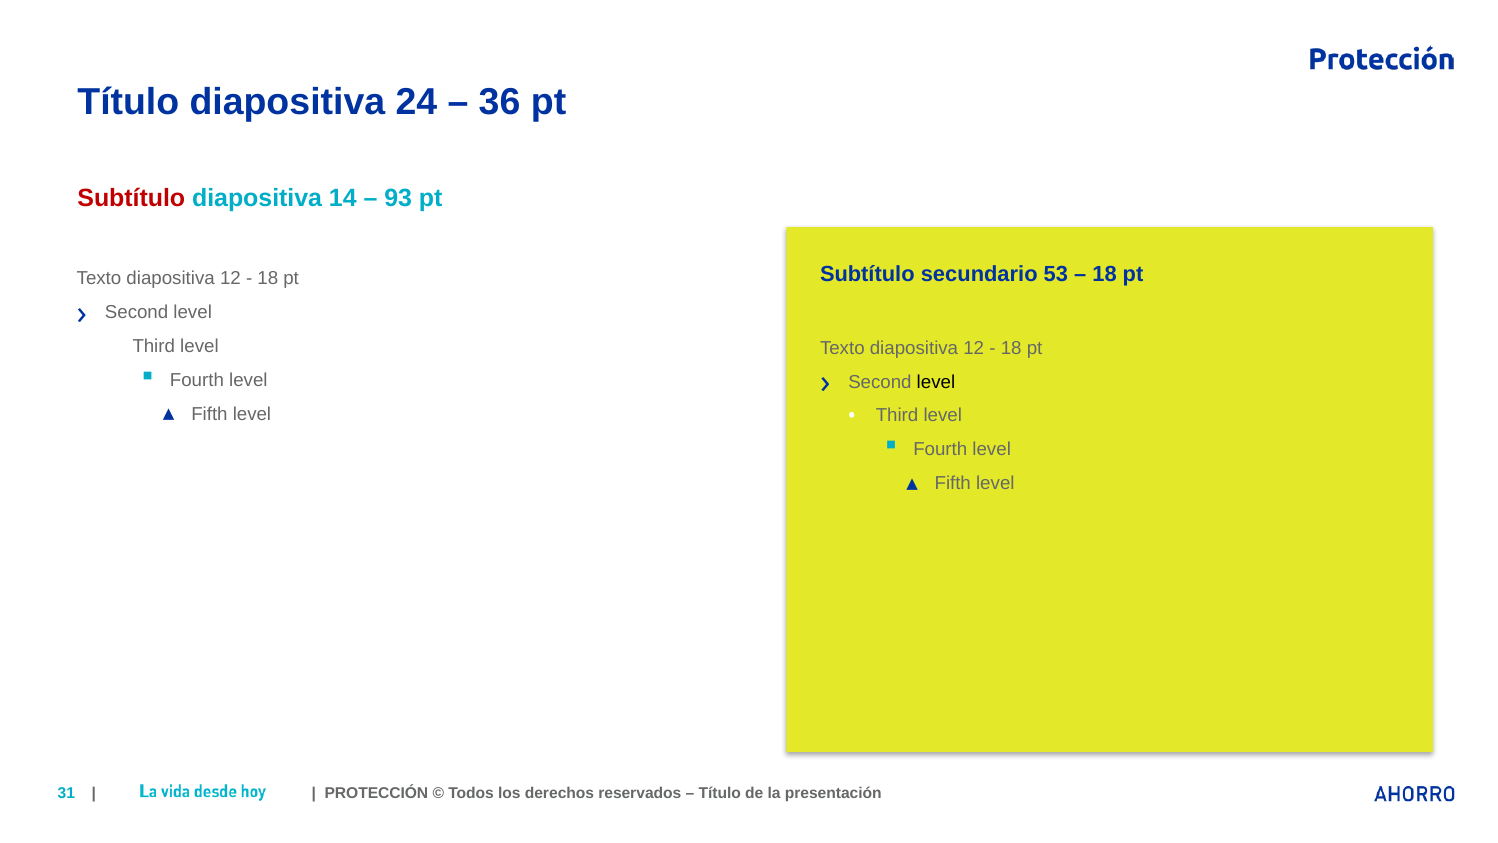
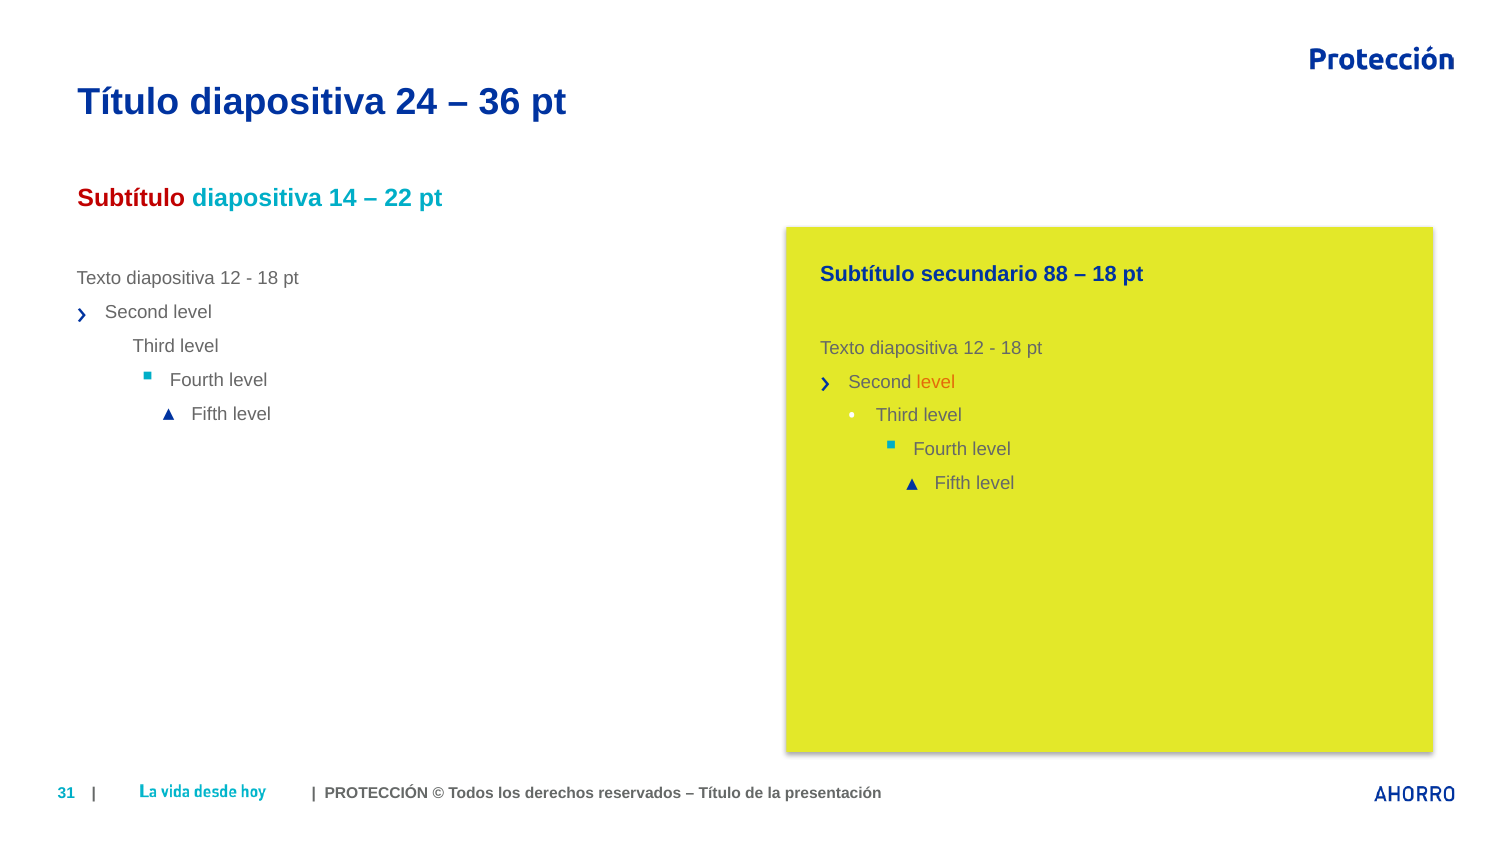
93: 93 -> 22 (398, 198)
53: 53 -> 88 (1056, 274)
level colour: black -> orange (936, 382)
